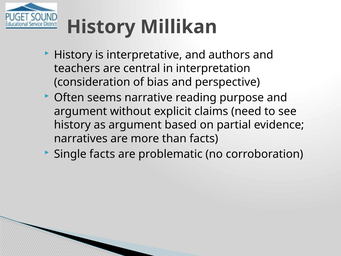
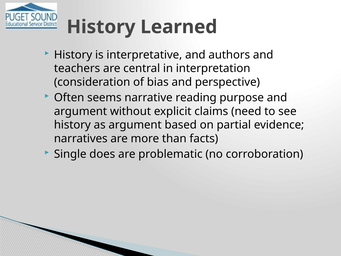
Millikan: Millikan -> Learned (179, 27)
Single facts: facts -> does (102, 154)
